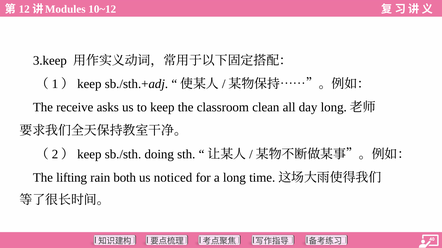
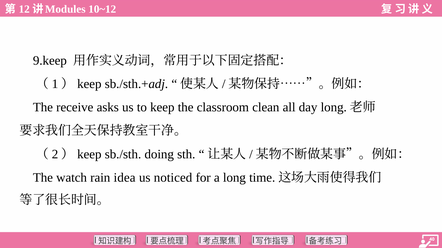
3.keep: 3.keep -> 9.keep (50, 61)
lifting: lifting -> watch (72, 178)
both: both -> idea (125, 178)
